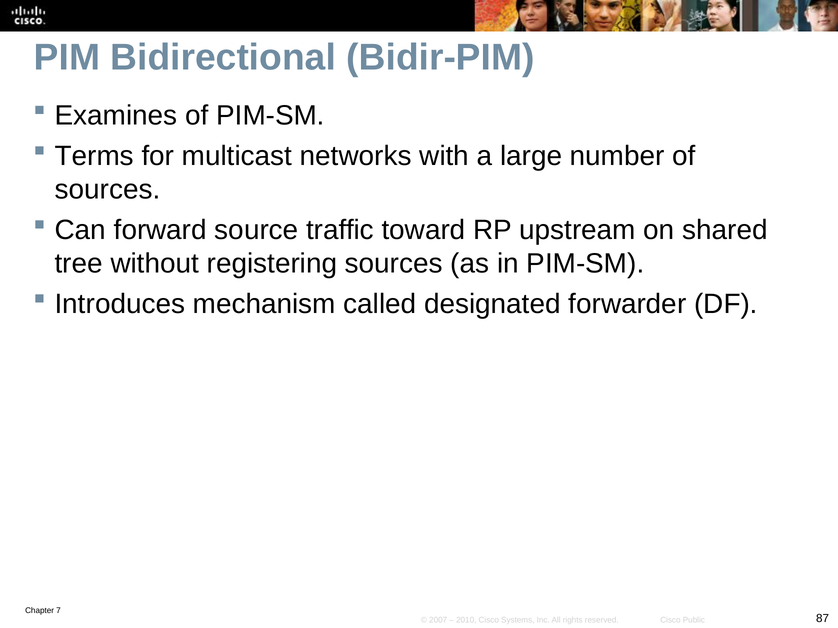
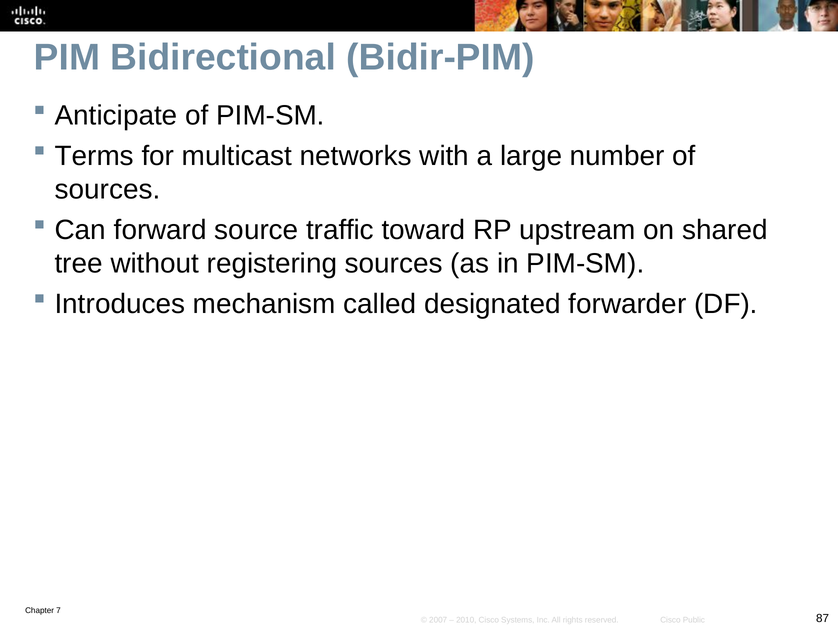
Examines: Examines -> Anticipate (116, 116)
